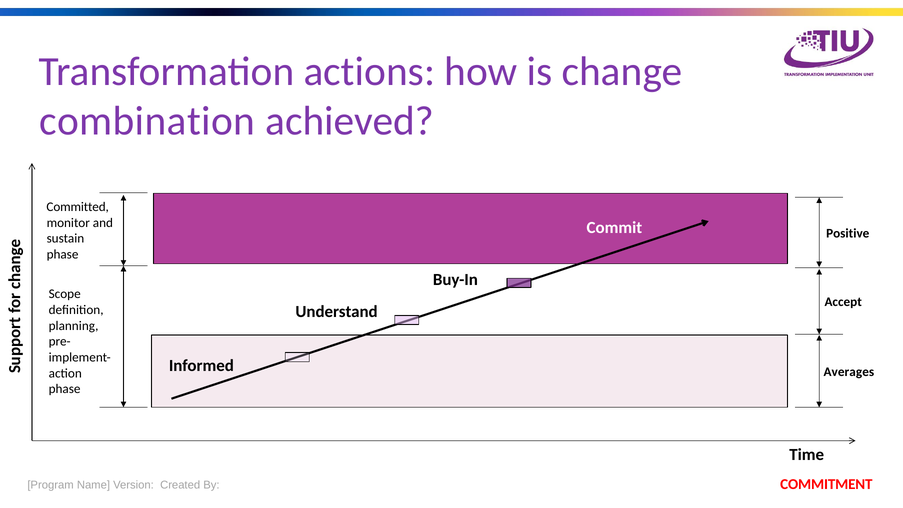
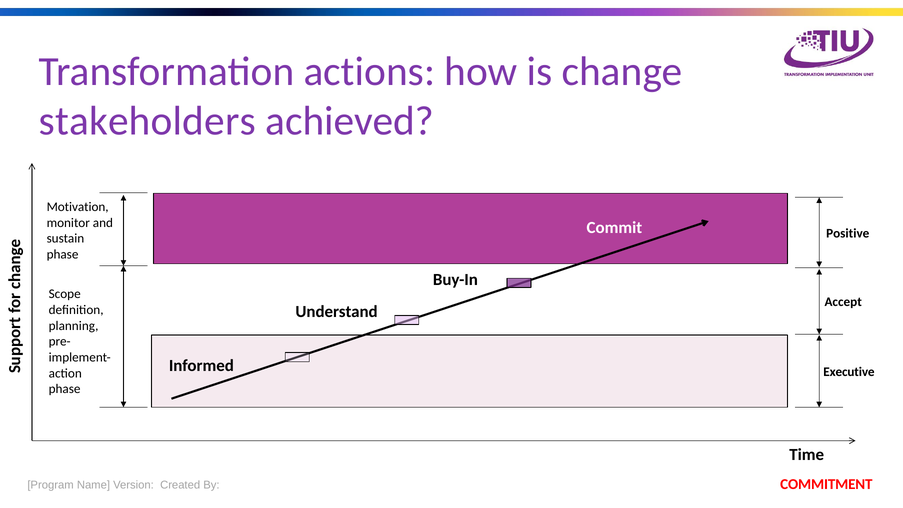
combination: combination -> stakeholders (147, 121)
Committed: Committed -> Motivation (78, 207)
Averages: Averages -> Executive (849, 372)
